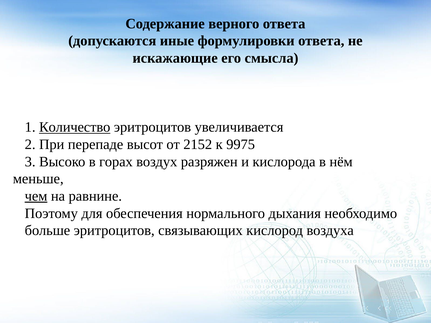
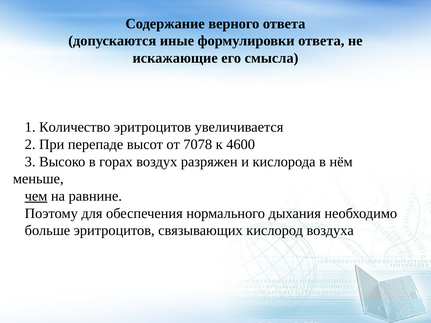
Количество underline: present -> none (75, 127)
2152: 2152 -> 7078 (198, 145)
9975: 9975 -> 4600 (241, 145)
